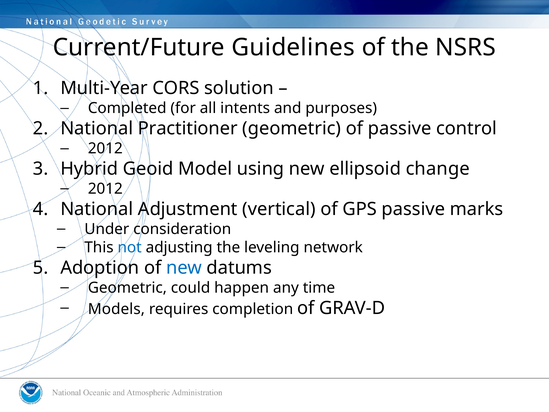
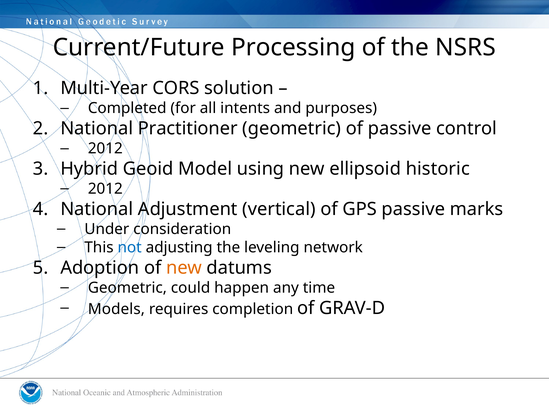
Guidelines: Guidelines -> Processing (293, 47)
change: change -> historic (438, 169)
new colour: blue -> orange (184, 268)
